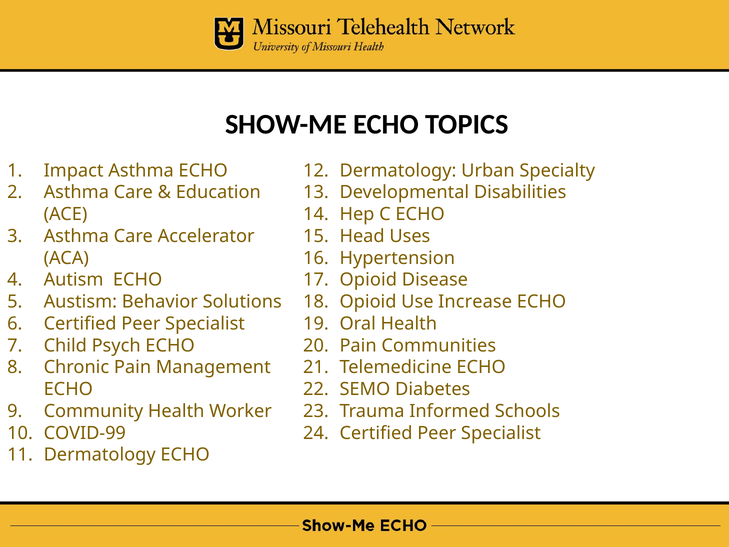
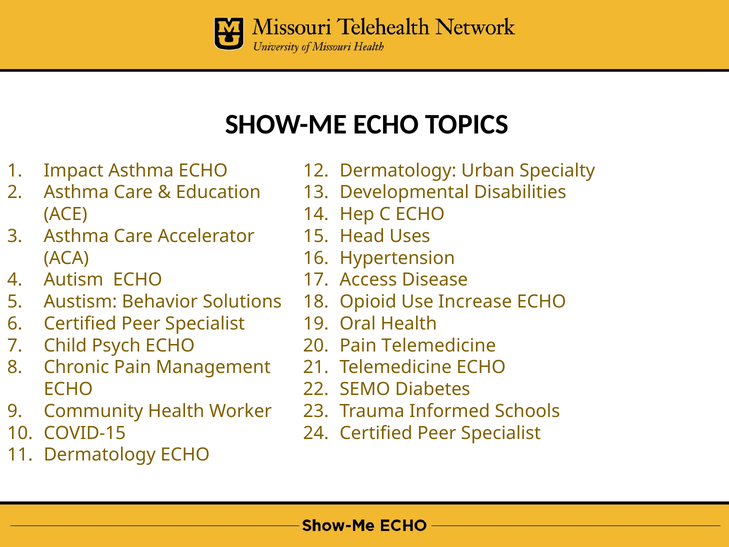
Opioid: Opioid -> Access (368, 280)
Pain Communities: Communities -> Telemedicine (439, 345)
COVID-99: COVID-99 -> COVID-15 (85, 433)
